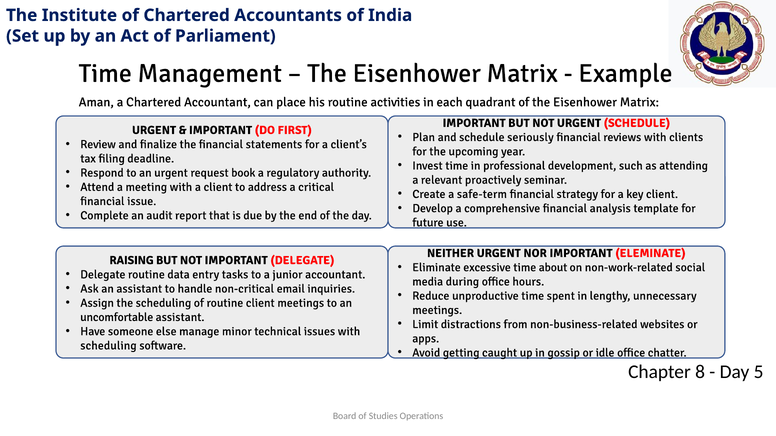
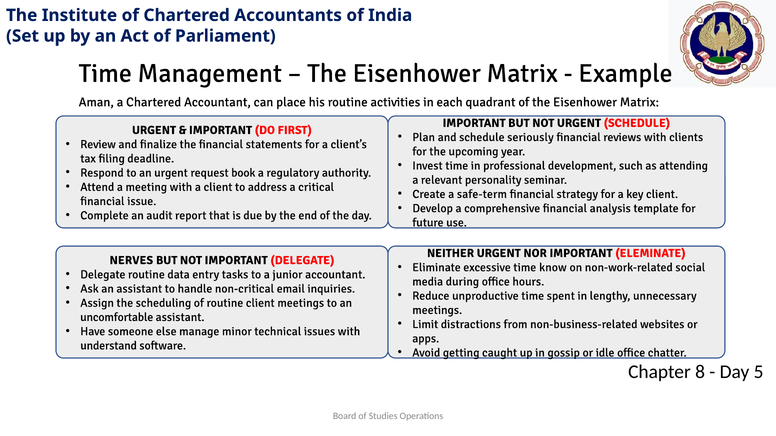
proactively: proactively -> personality (493, 180)
RAISING: RAISING -> NERVES (131, 261)
about: about -> know (553, 268)
scheduling: scheduling -> understand (109, 346)
